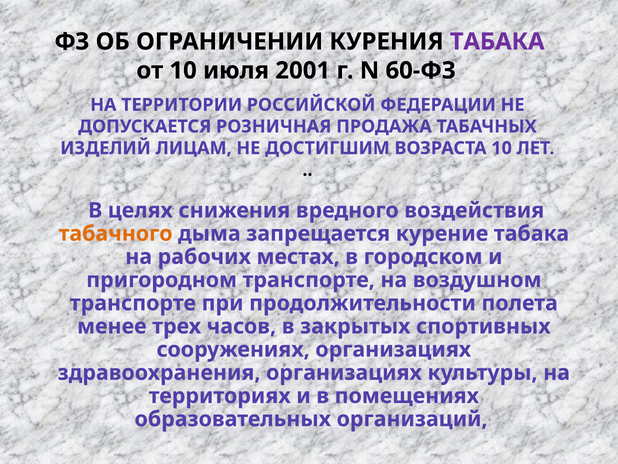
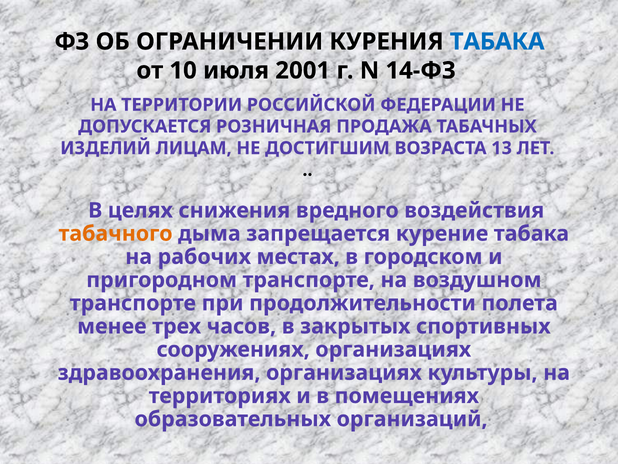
ТАБАКА colour: purple -> blue (497, 42)
60-ФЗ: 60-ФЗ -> 14-ФЗ (421, 70)
ВОЗРАСТА 10: 10 -> 13 (502, 148)
